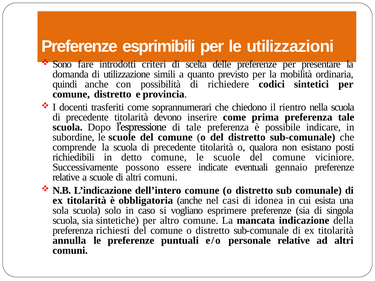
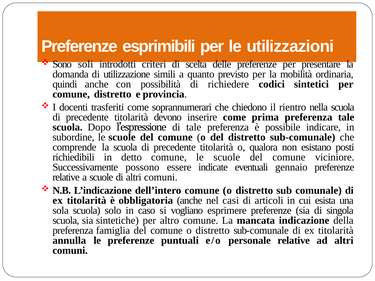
fare: fare -> soli (86, 64)
idonea: idonea -> articoli (269, 201)
richiesti: richiesti -> famiglia (113, 231)
